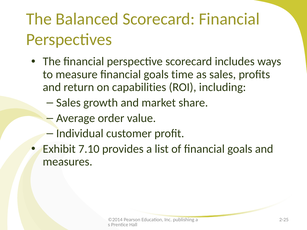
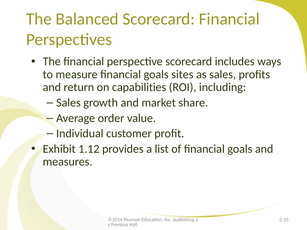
time: time -> sites (182, 74)
7.10: 7.10 -> 1.12 (89, 149)
